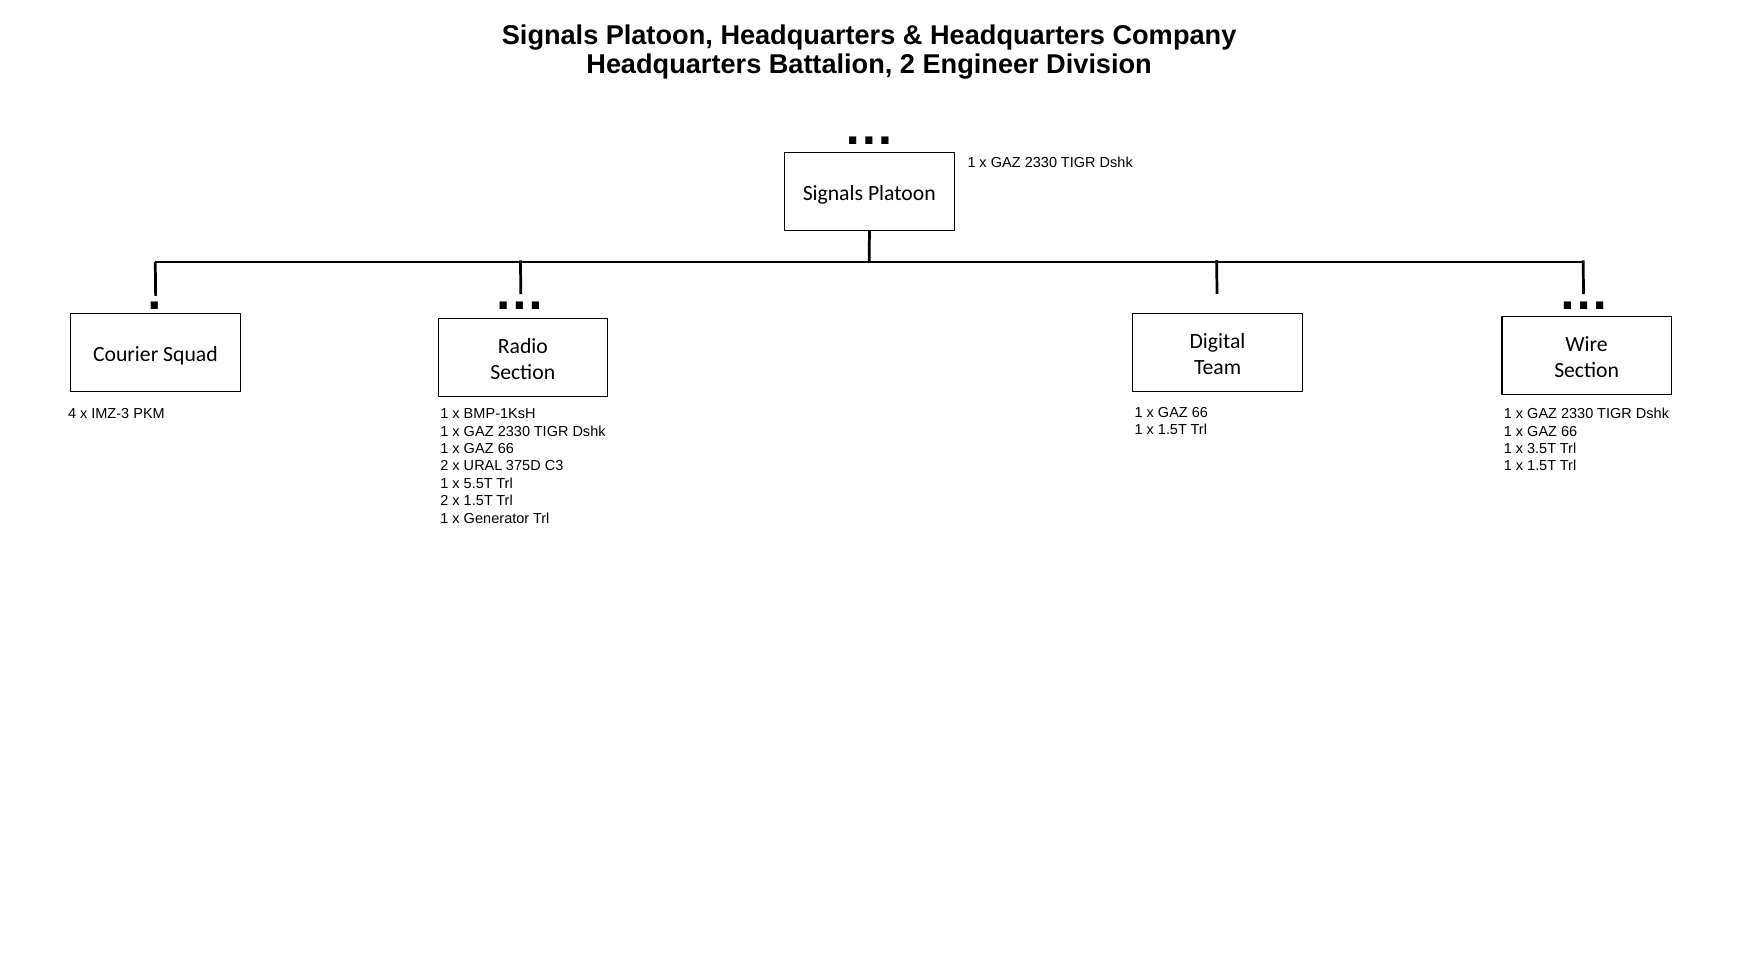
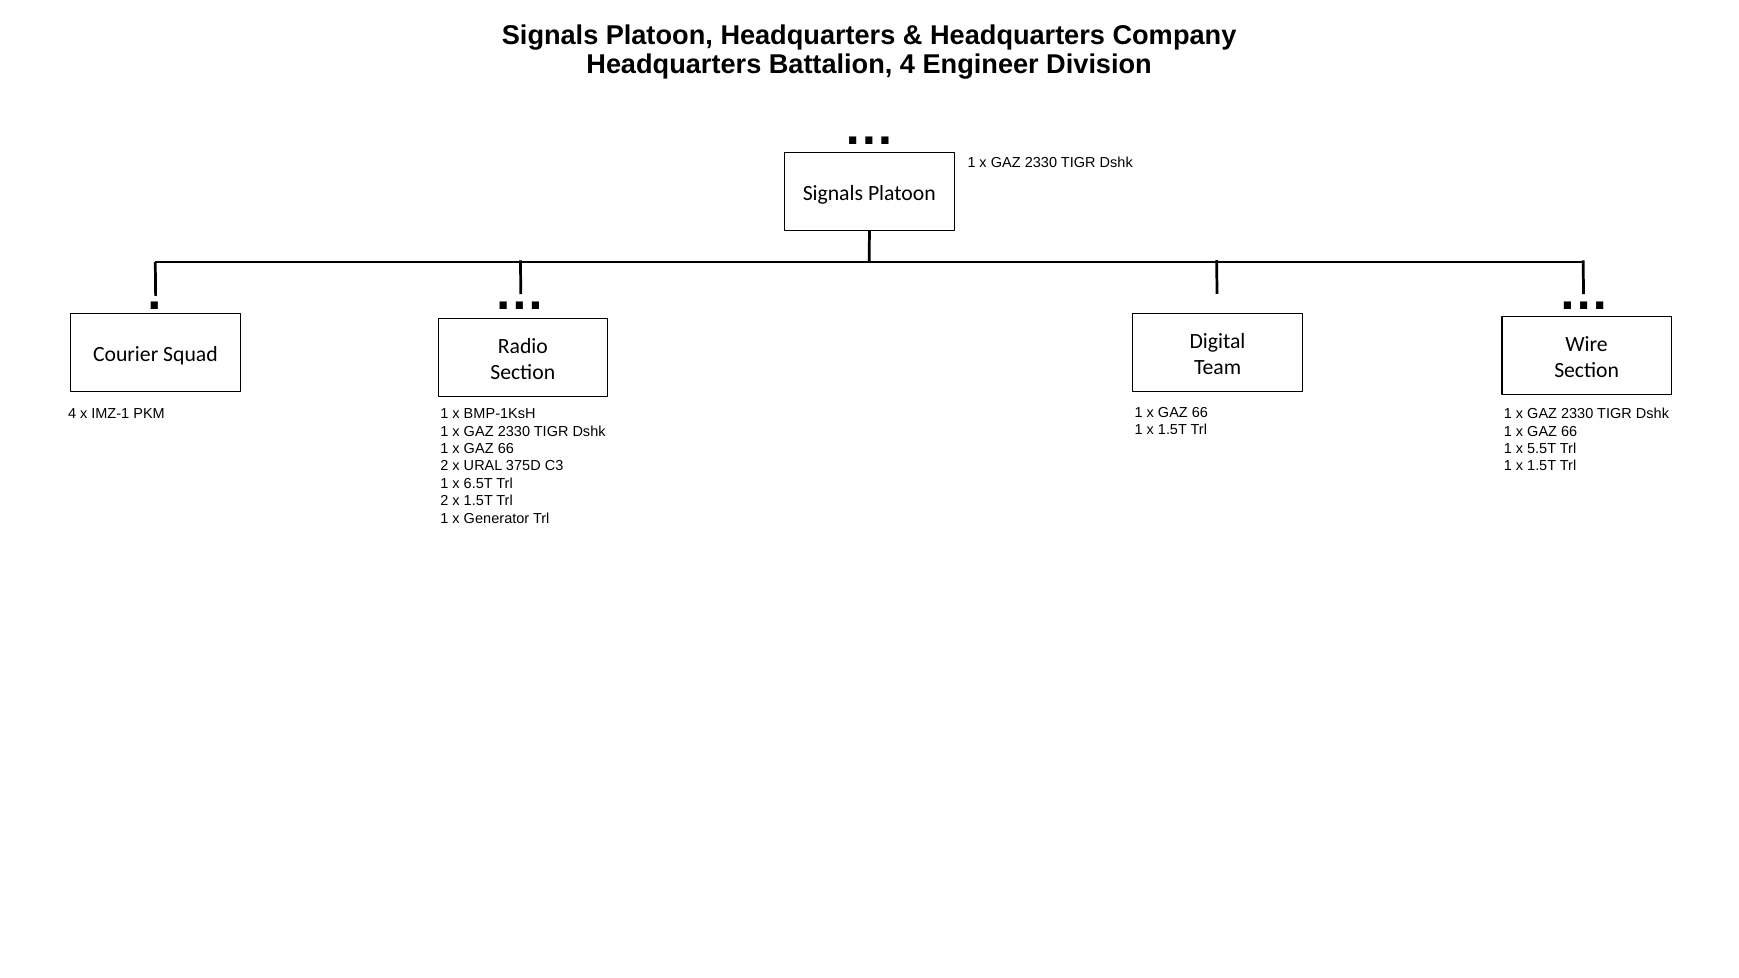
Battalion 2: 2 -> 4 (907, 65)
IMZ-3: IMZ-3 -> IMZ-1 (110, 414)
3.5T: 3.5T -> 5.5T (1542, 449)
5.5T: 5.5T -> 6.5T (478, 484)
